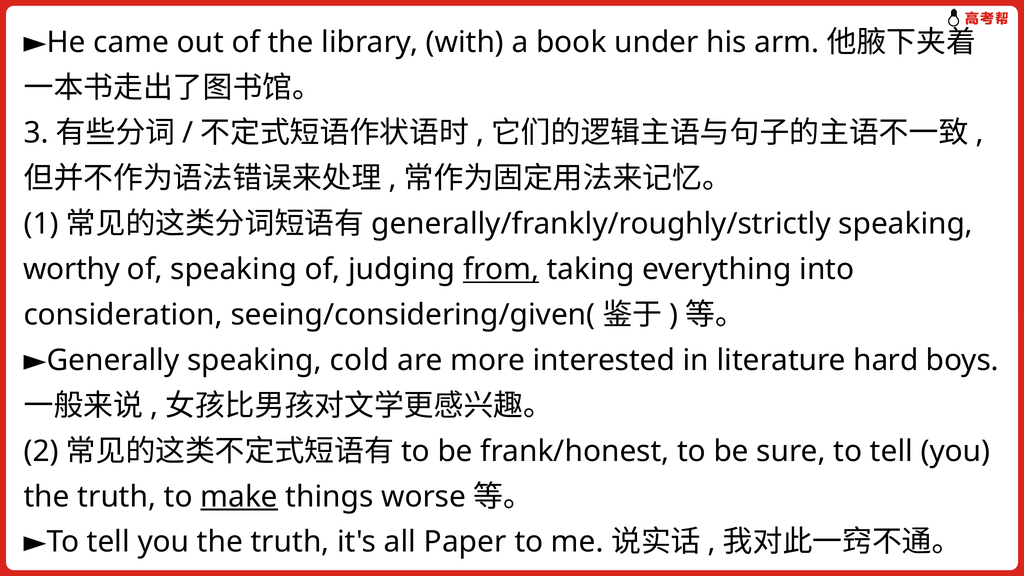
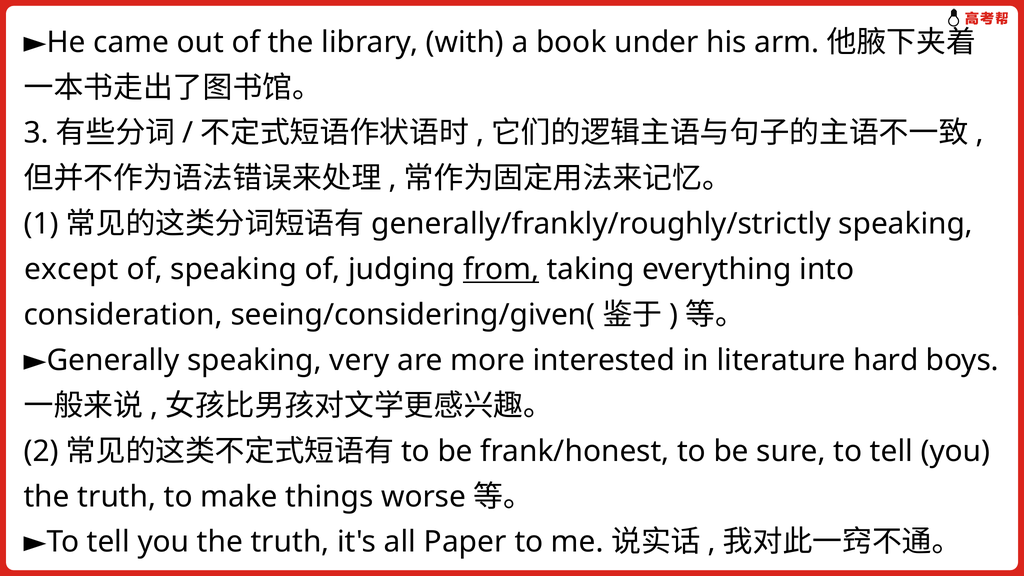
worthy: worthy -> except (71, 269)
cold: cold -> very (359, 360)
make underline: present -> none (239, 497)
